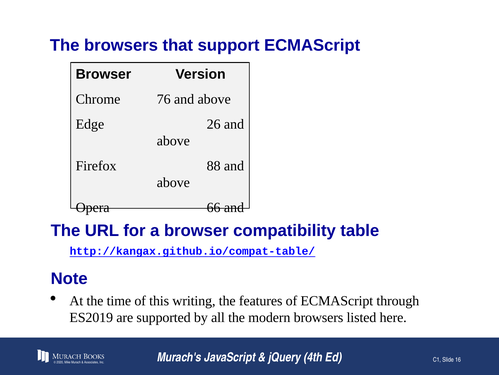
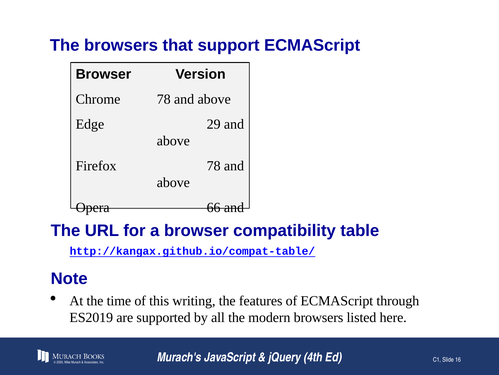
Chrome 76: 76 -> 78 (164, 99)
26: 26 -> 29 (214, 124)
Firefox 88: 88 -> 78 (214, 166)
